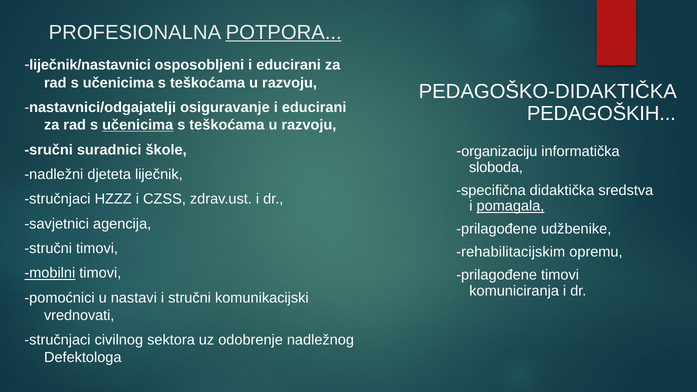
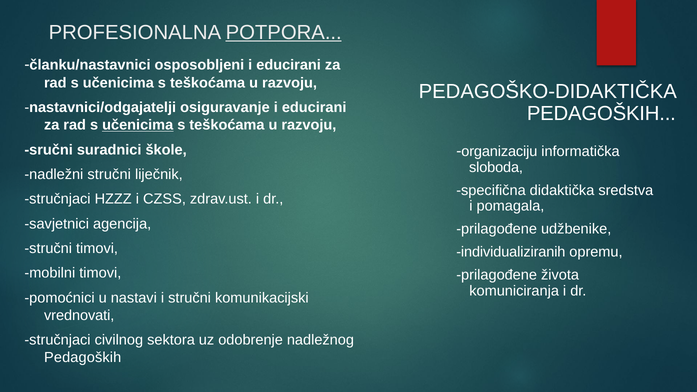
liječnik/nastavnici: liječnik/nastavnici -> članku/nastavnici (90, 65)
nadležni djeteta: djeteta -> stručni (109, 174)
pomagala underline: present -> none (510, 206)
rehabilitacijskim: rehabilitacijskim -> individualiziranih (511, 252)
mobilni underline: present -> none (50, 273)
prilagođene timovi: timovi -> života (560, 275)
Defektologa: Defektologa -> Pedagoških (83, 357)
